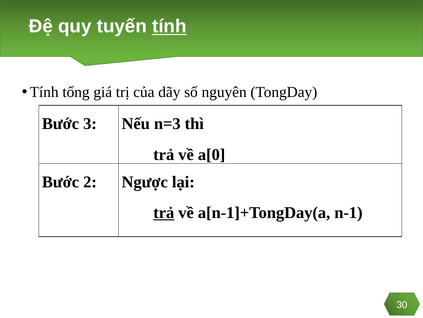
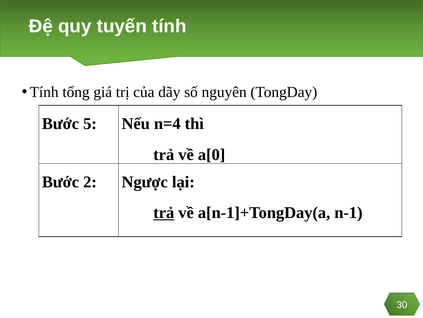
tính underline: present -> none (169, 26)
3: 3 -> 5 (90, 123)
n=3: n=3 -> n=4 (167, 123)
